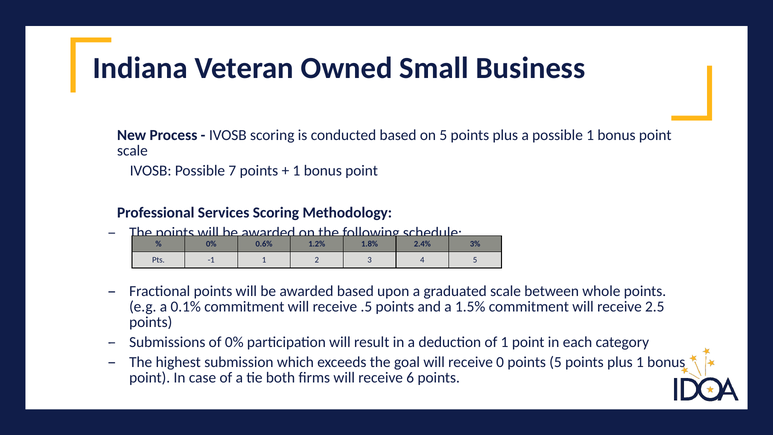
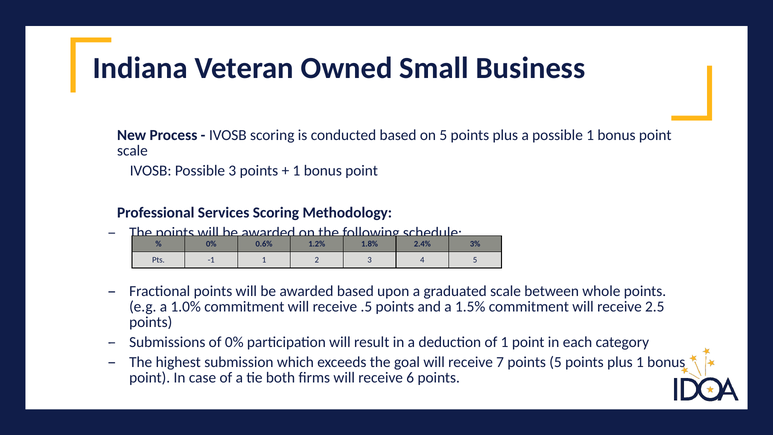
Possible 7: 7 -> 3 (232, 170)
0.1%: 0.1% -> 1.0% (186, 307)
0: 0 -> 7 (500, 362)
